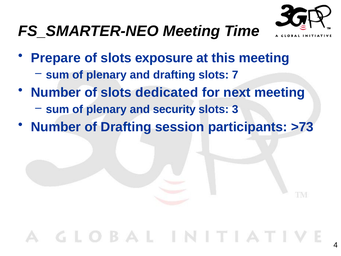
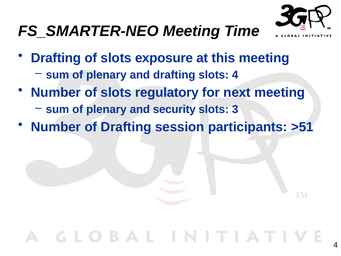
Prepare: Prepare -> Drafting (56, 58)
slots 7: 7 -> 4 (235, 75)
dedicated: dedicated -> regulatory (167, 92)
>73: >73 -> >51 (302, 127)
